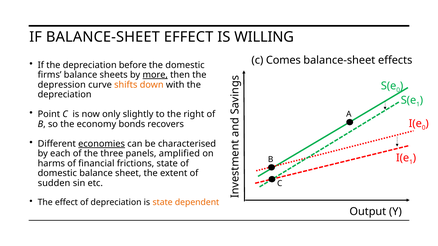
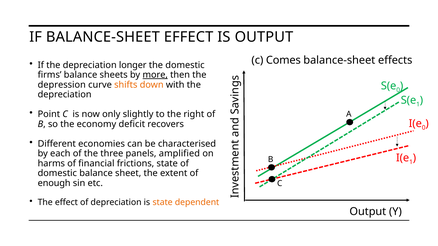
IS WILLING: WILLING -> OUTPUT (264, 37)
before: before -> longer (133, 65)
bonds: bonds -> deficit (132, 124)
economies underline: present -> none (102, 144)
sudden: sudden -> enough (54, 183)
